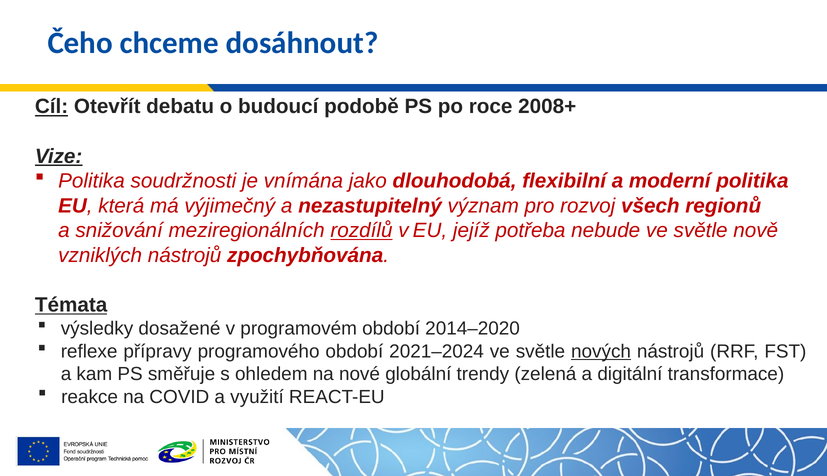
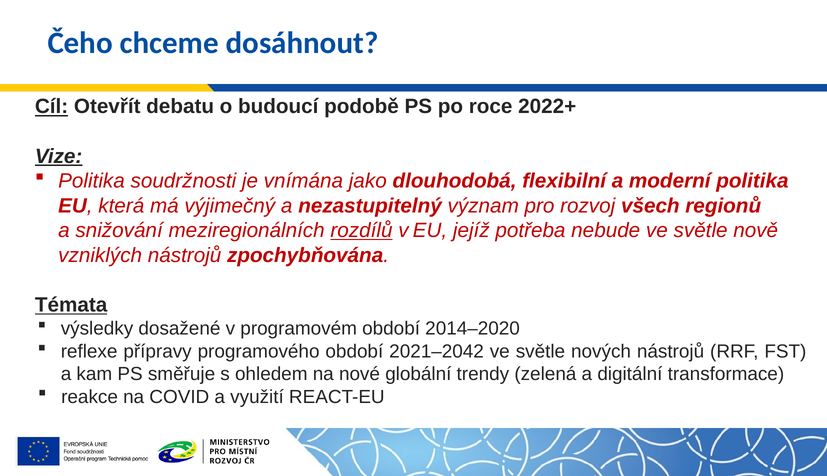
2008+: 2008+ -> 2022+ (547, 107)
2021–2024: 2021–2024 -> 2021–2042 (437, 352)
nových underline: present -> none (601, 352)
